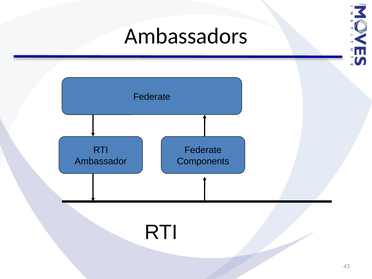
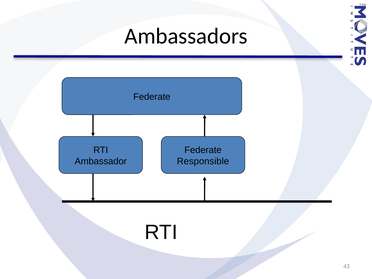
Components: Components -> Responsible (203, 161)
